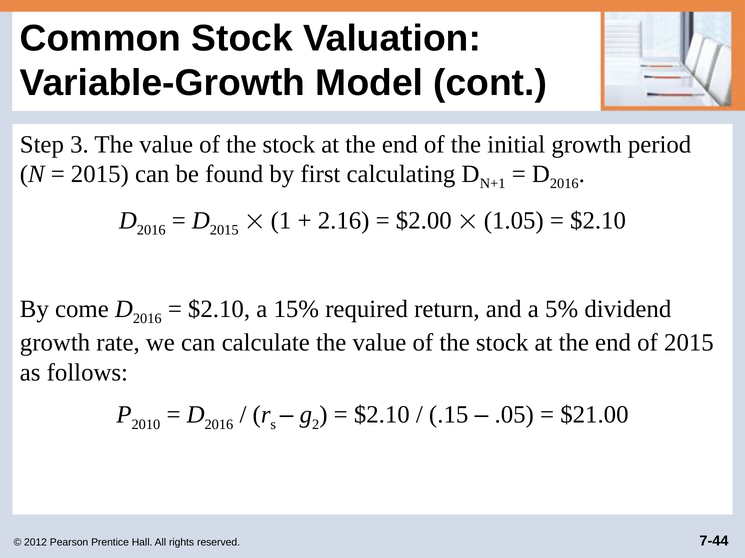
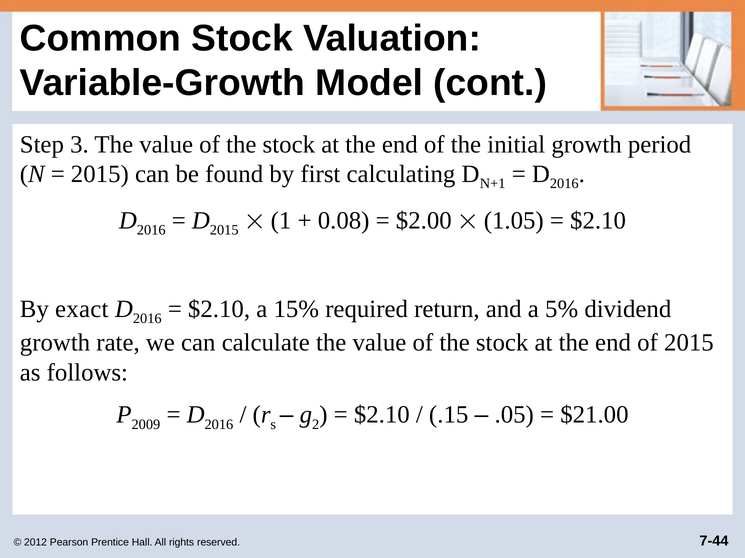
2.16: 2.16 -> 0.08 (344, 221)
come: come -> exact (82, 309)
2010: 2010 -> 2009 (146, 425)
